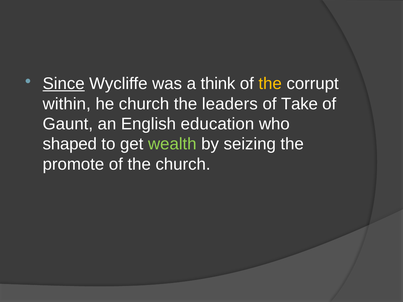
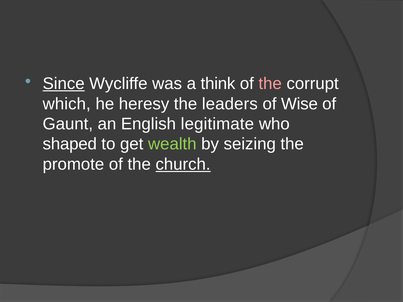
the colour: yellow -> pink (270, 84)
within: within -> which (67, 104)
he church: church -> heresy (144, 104)
Take: Take -> Wise (299, 104)
education: education -> legitimate (217, 124)
church underline: none -> present (183, 164)
